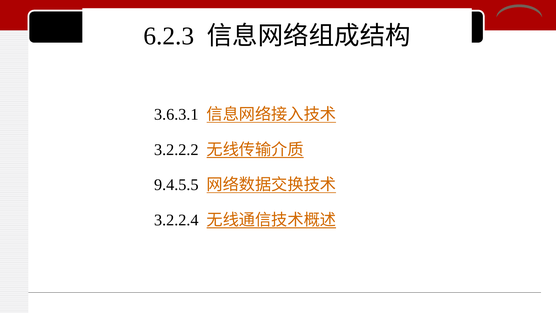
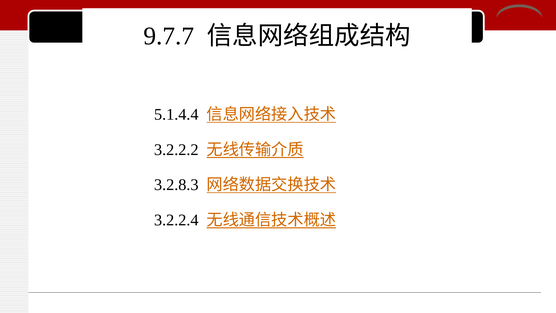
6.2.3: 6.2.3 -> 9.7.7 (169, 36)
3.6.3.1: 3.6.3.1 -> 5.1.4.4 (176, 114)
9.4.5.5: 9.4.5.5 -> 3.2.8.3 (176, 185)
